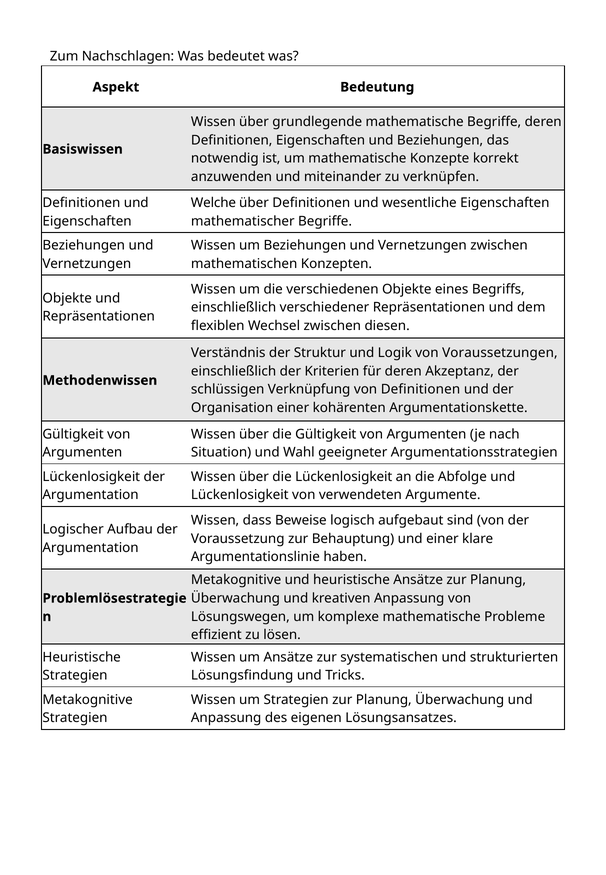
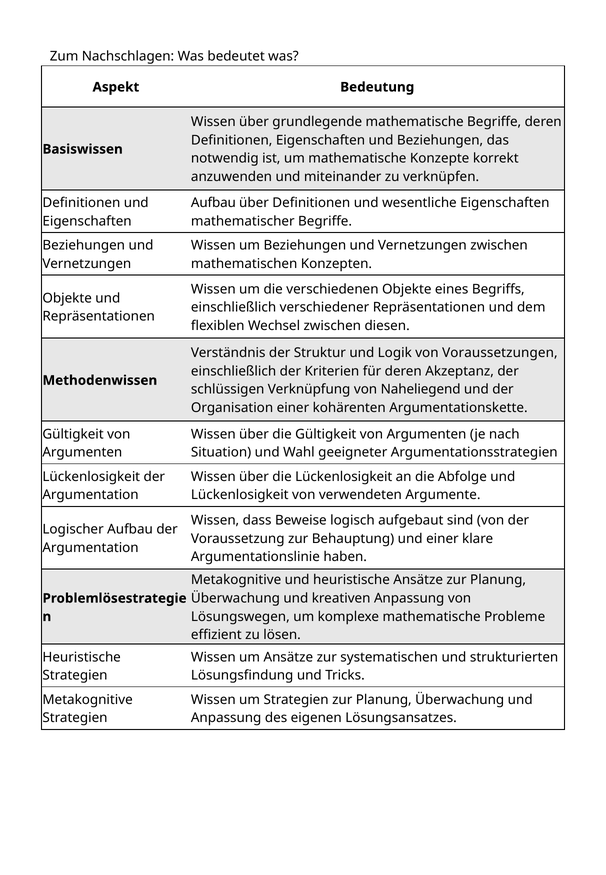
Welche: Welche -> Aufbau (213, 203)
von Definitionen: Definitionen -> Naheliegend (421, 390)
